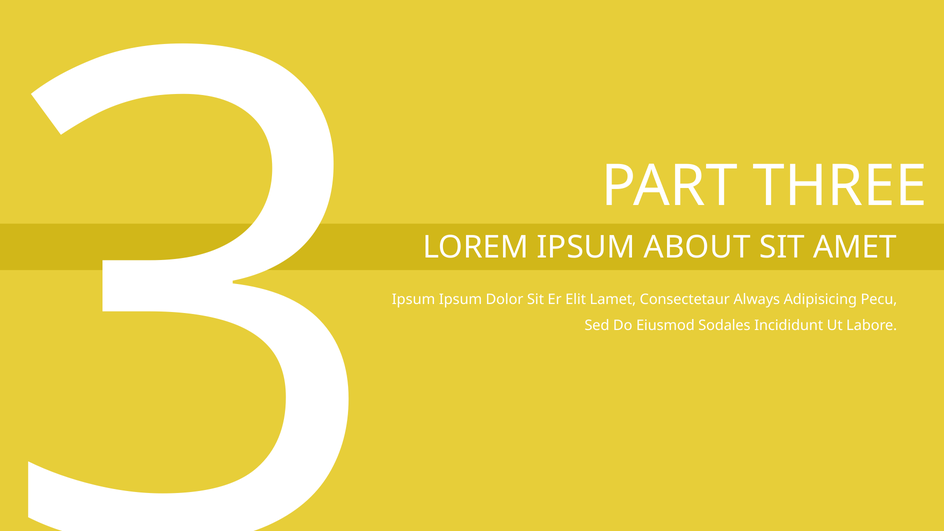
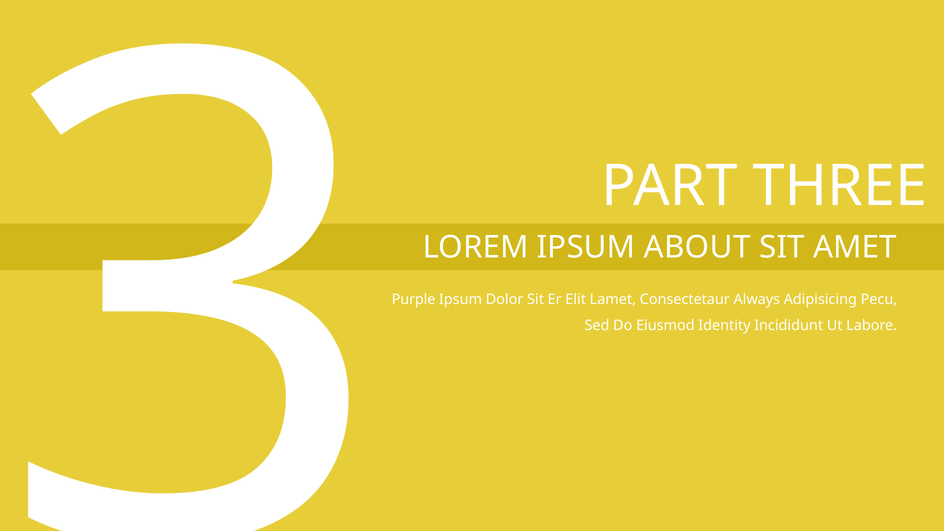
Ipsum: Ipsum -> Purple (414, 300)
Sodales: Sodales -> Identity (724, 326)
